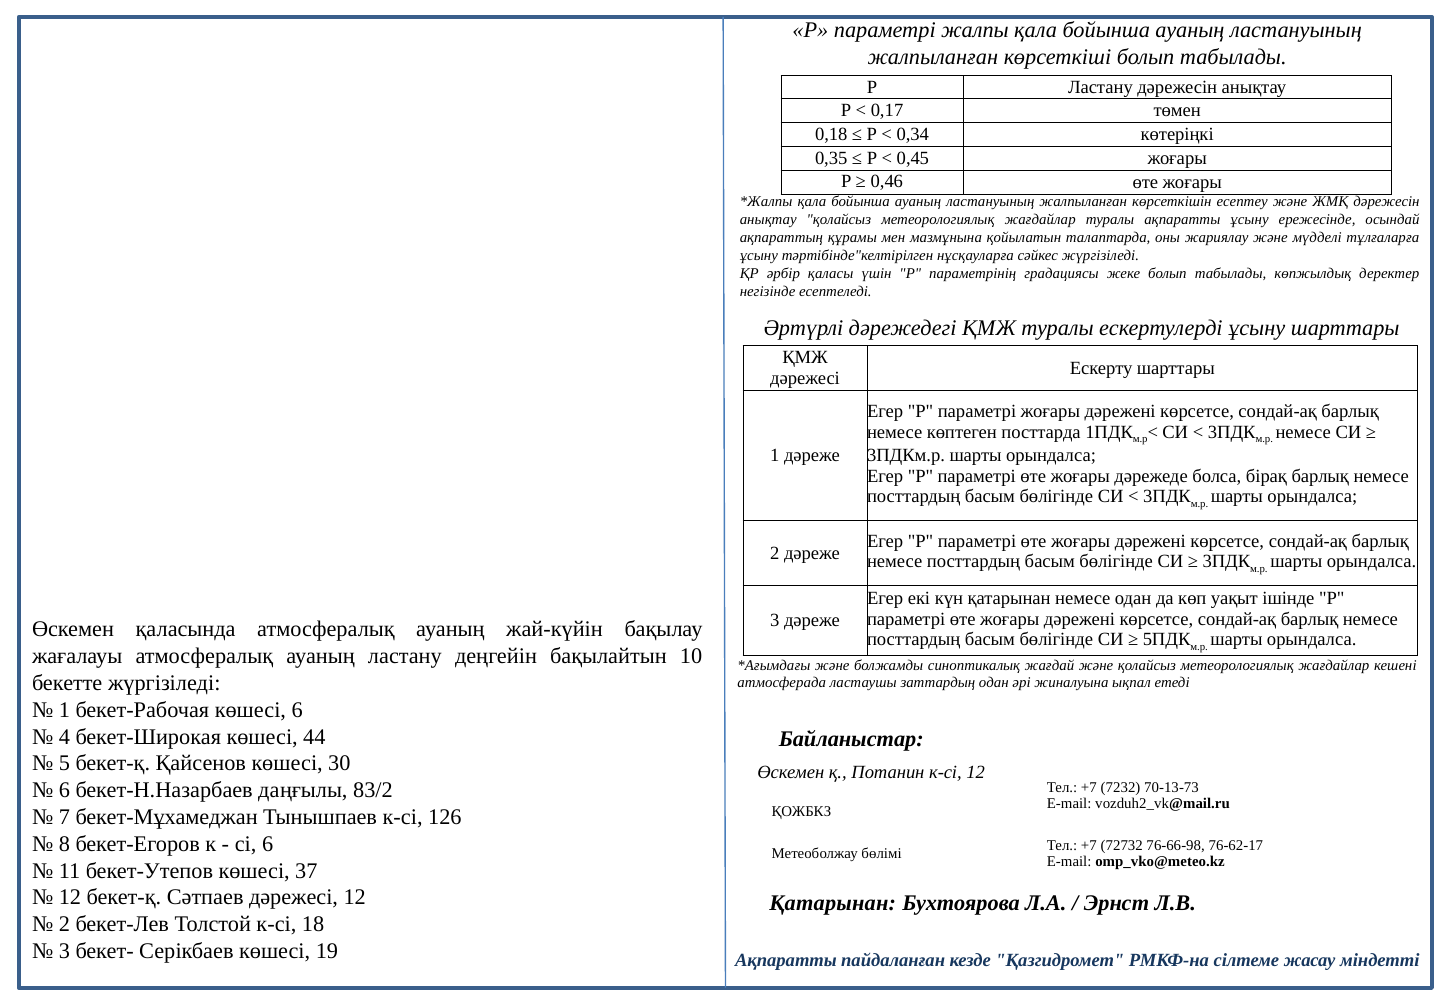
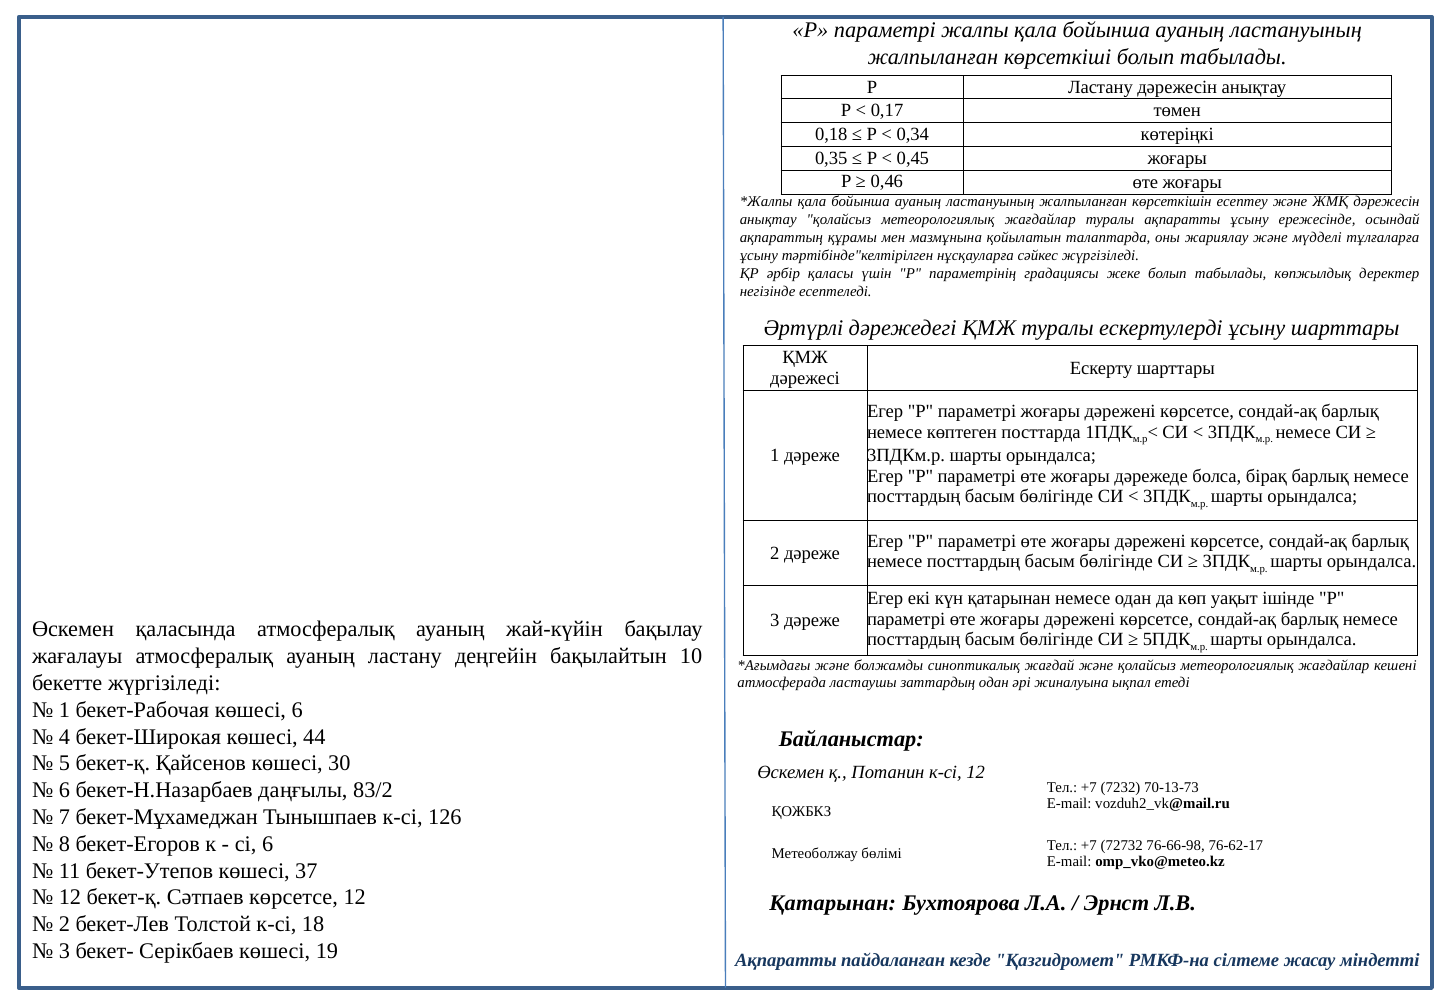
Сәтпаев дәрежесі: дәрежесі -> көрсетсе (293, 897)
